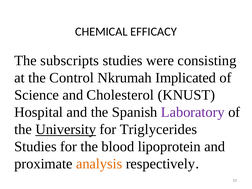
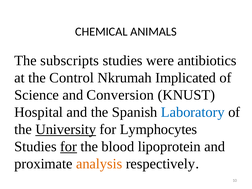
EFFICACY: EFFICACY -> ANIMALS (154, 32)
consisting: consisting -> antibiotics (207, 61)
Cholesterol: Cholesterol -> Conversion (120, 95)
Laboratory colour: purple -> blue (193, 112)
Triglycerides: Triglycerides -> Lymphocytes (159, 129)
for underline: none -> present (69, 147)
